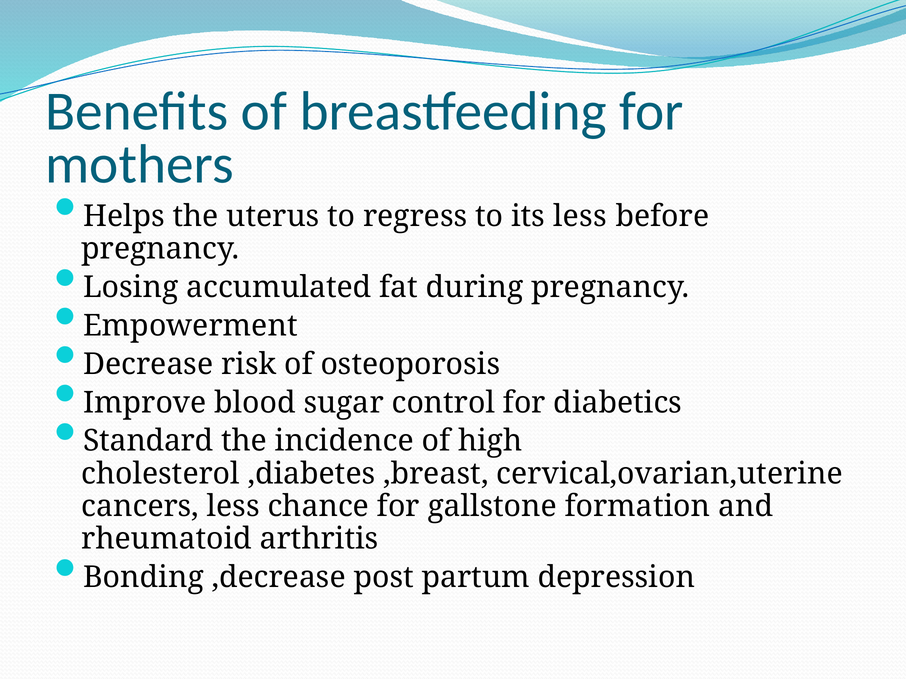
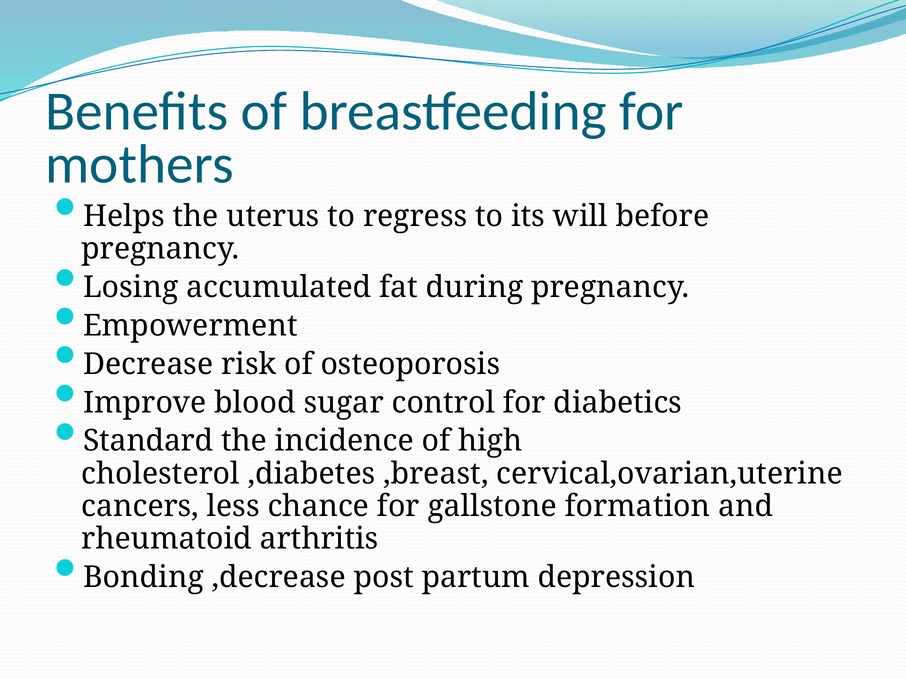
its less: less -> will (580, 216)
